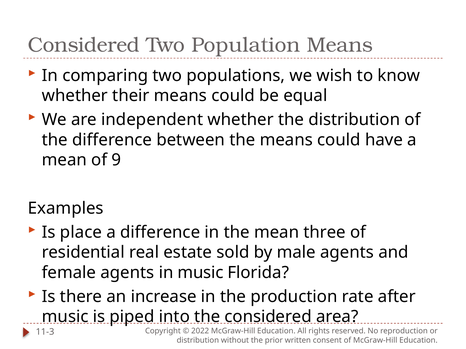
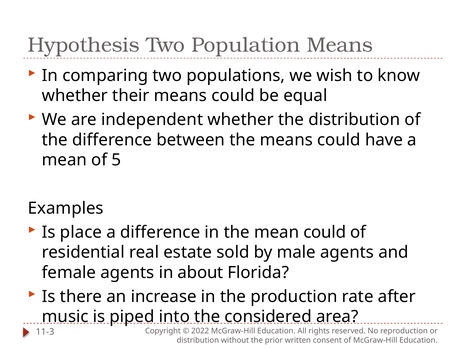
Considered: Considered -> Hypothesis (84, 45)
9: 9 -> 5 (116, 160)
mean three: three -> could (325, 233)
in music: music -> about (200, 273)
